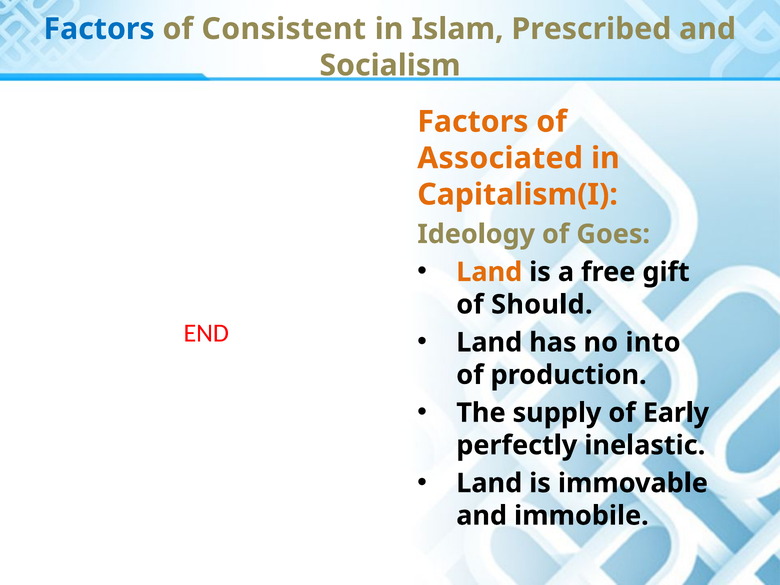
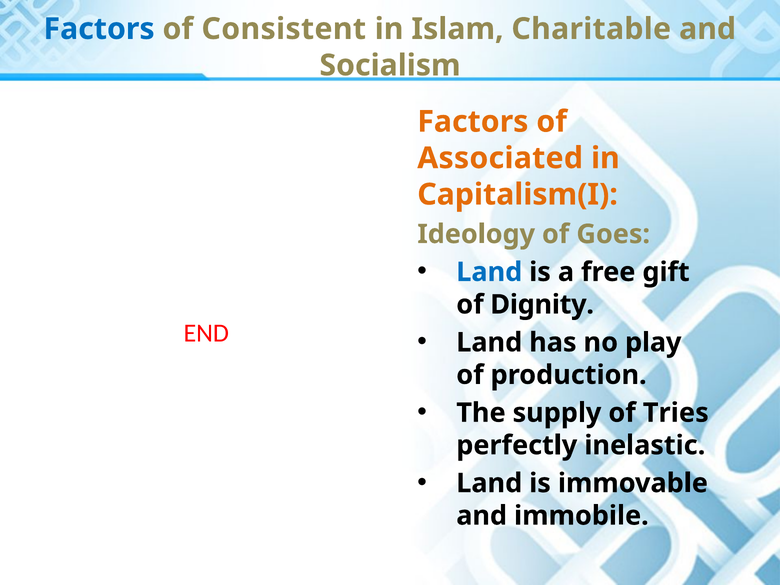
Prescribed: Prescribed -> Charitable (591, 29)
Land colour: orange -> blue (489, 272)
Should: Should -> Dignity (542, 305)
into: into -> play (653, 342)
Early: Early -> Tries (676, 413)
